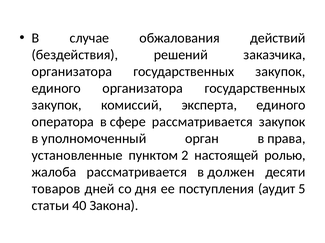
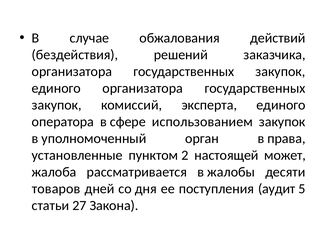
сфере рассматривается: рассматривается -> использованием (202, 122)
ролью: ролью -> может (285, 156)
должен: должен -> жалобы (231, 173)
40: 40 -> 27 (79, 206)
